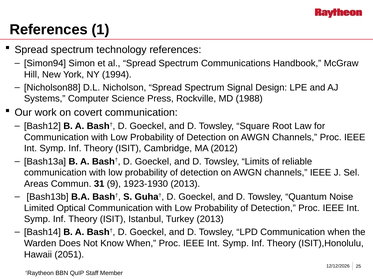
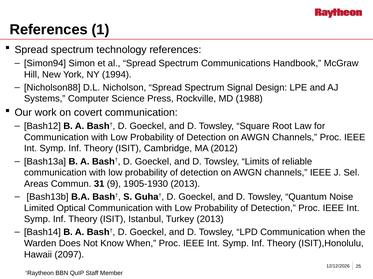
1923-1930: 1923-1930 -> 1905-1930 (146, 184)
2051: 2051 -> 2097 (69, 255)
